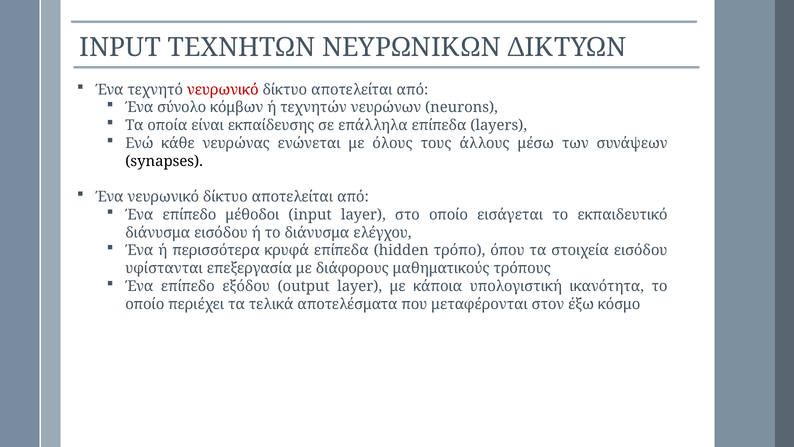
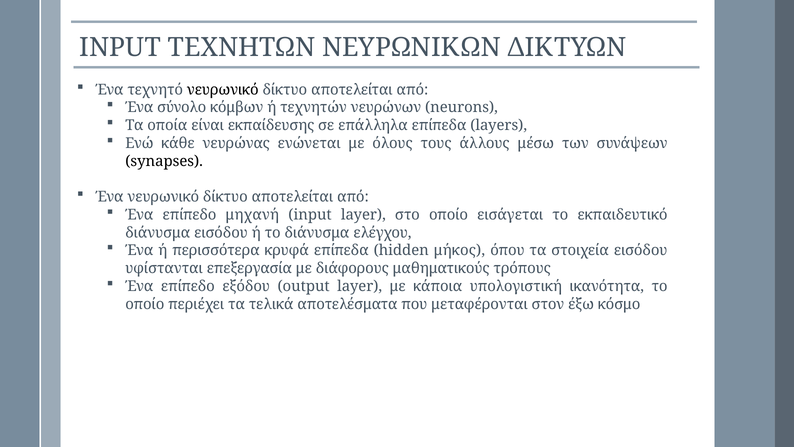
νευρωνικό colour: red -> black (223, 90)
μέθοδοι: μέθοδοι -> μηχανή (252, 215)
τρόπο: τρόπο -> μήκος (459, 250)
